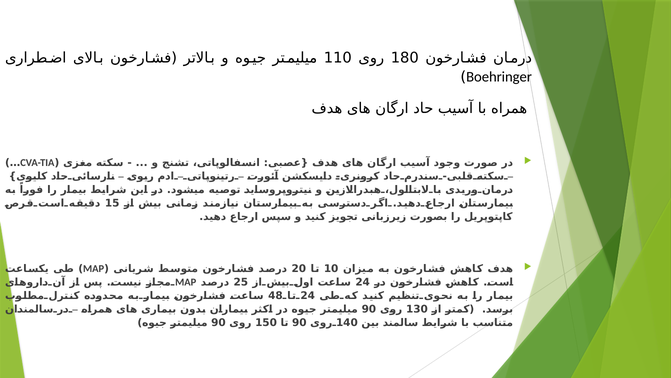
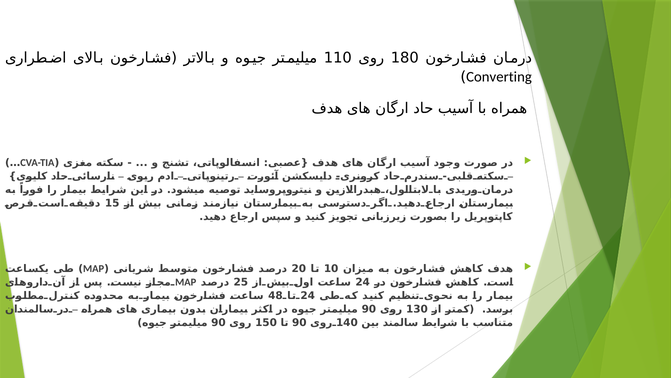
Boehringer: Boehringer -> Converting (499, 77)
